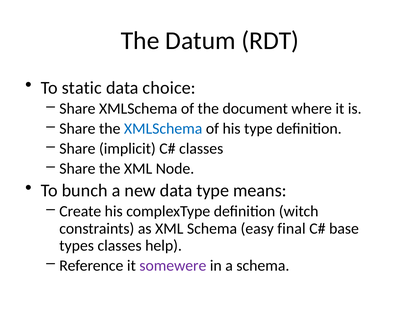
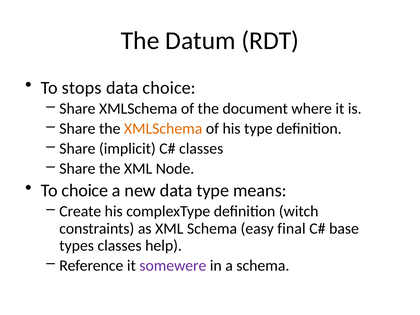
static: static -> stops (82, 88)
XMLSchema colour: blue -> orange (163, 129)
To bunch: bunch -> choice (85, 191)
